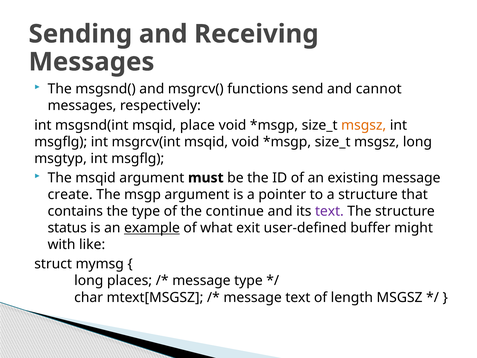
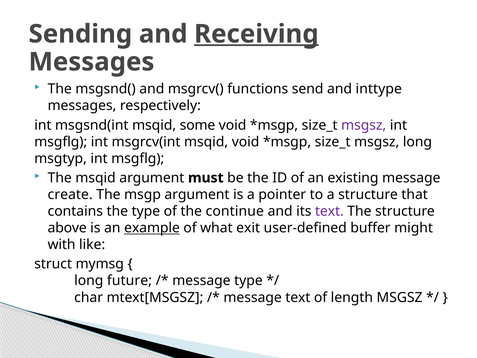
Receiving underline: none -> present (256, 34)
cannot: cannot -> inttype (379, 89)
place: place -> some (198, 125)
msgsz colour: orange -> purple (364, 125)
status: status -> above (67, 228)
places: places -> future (130, 281)
